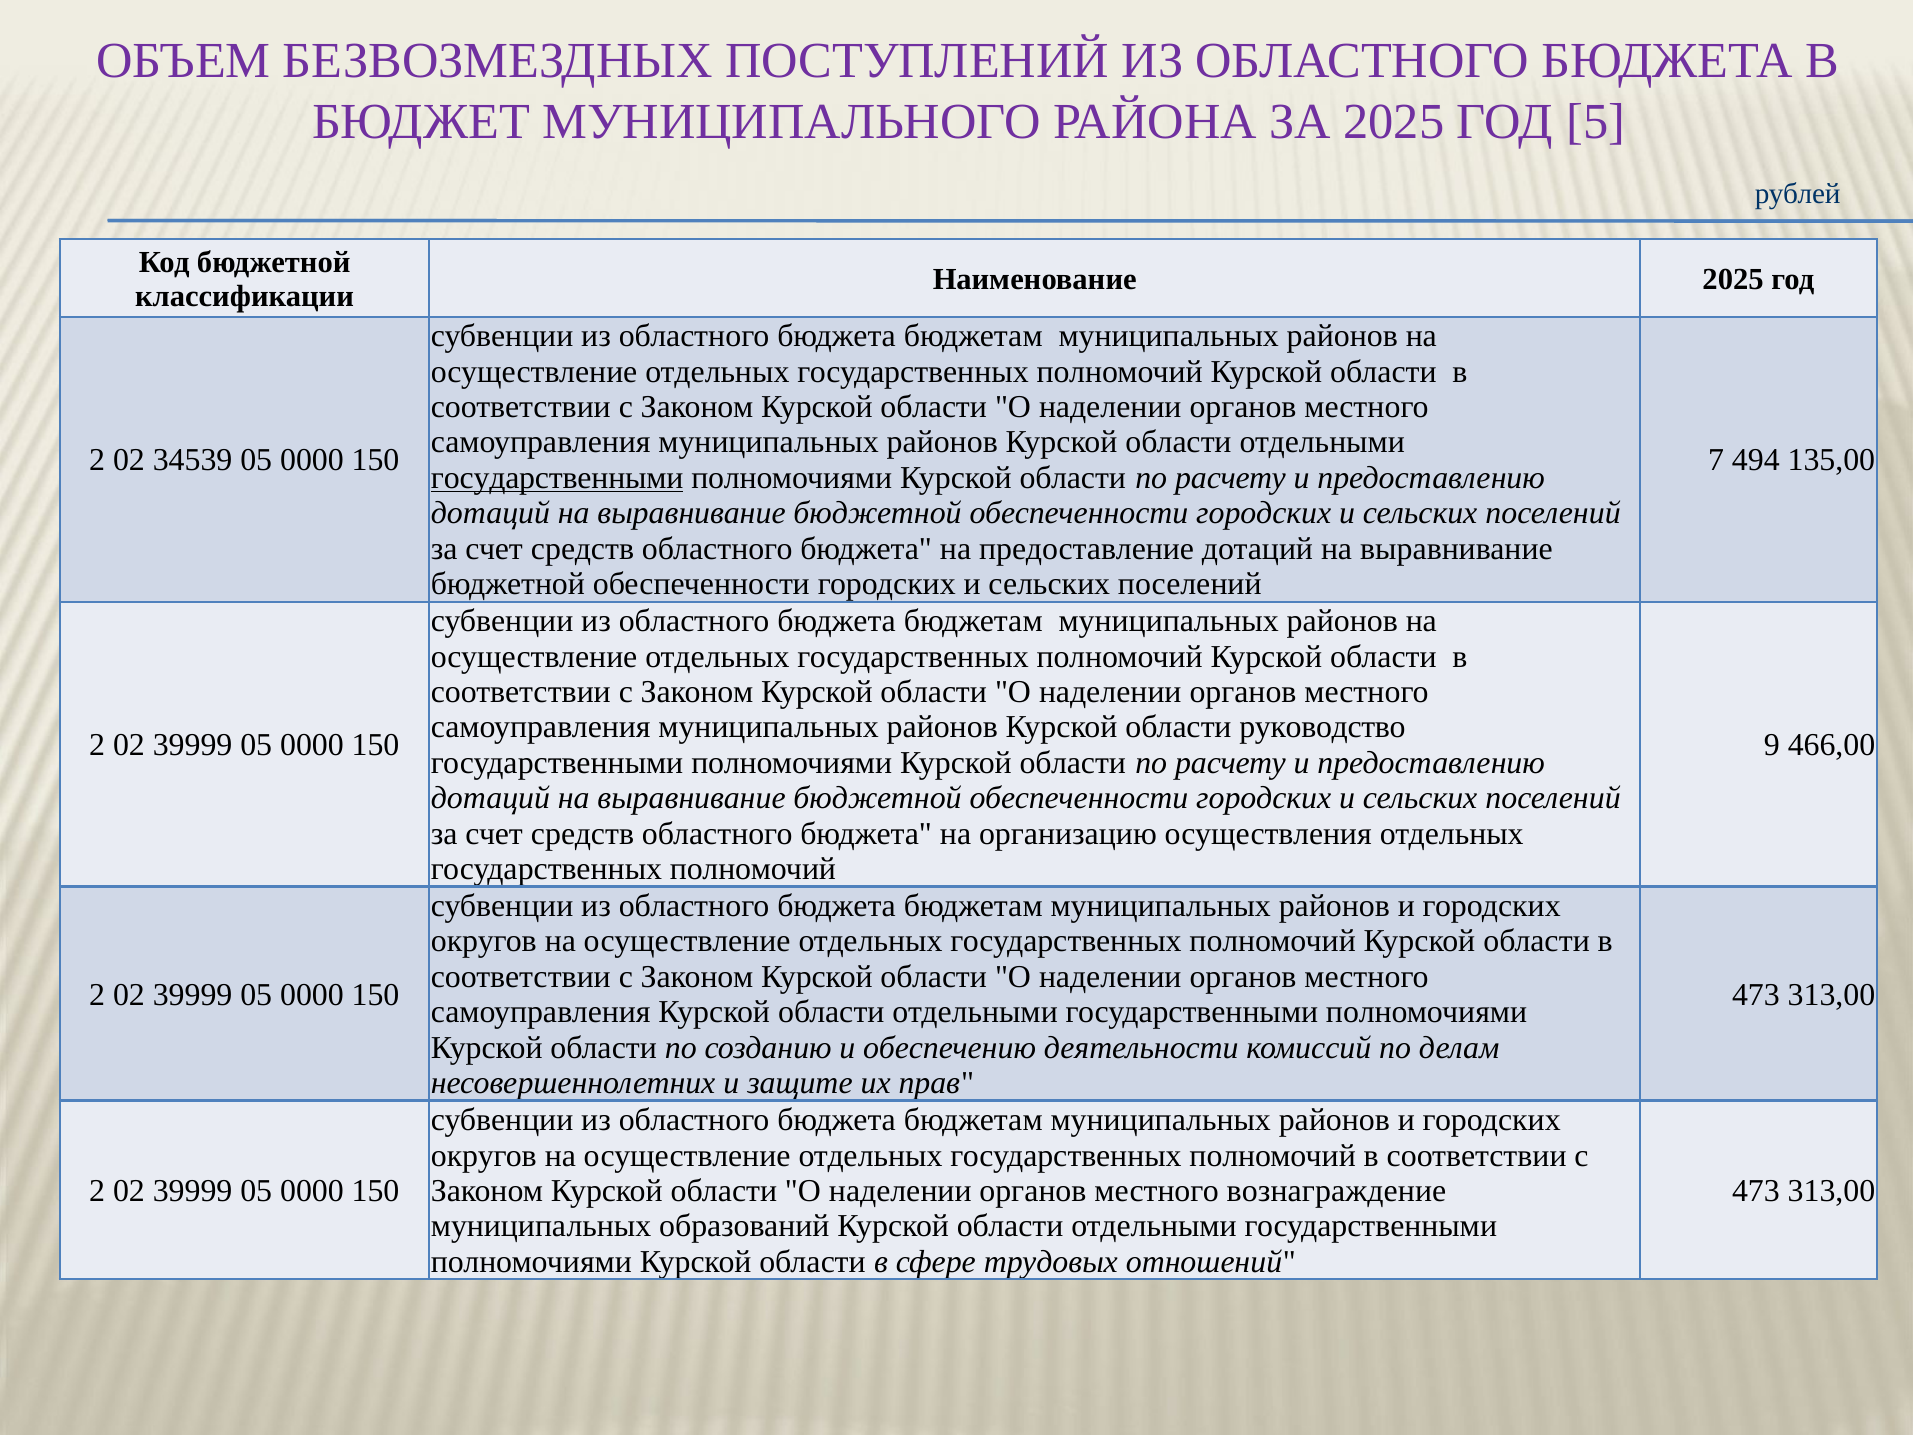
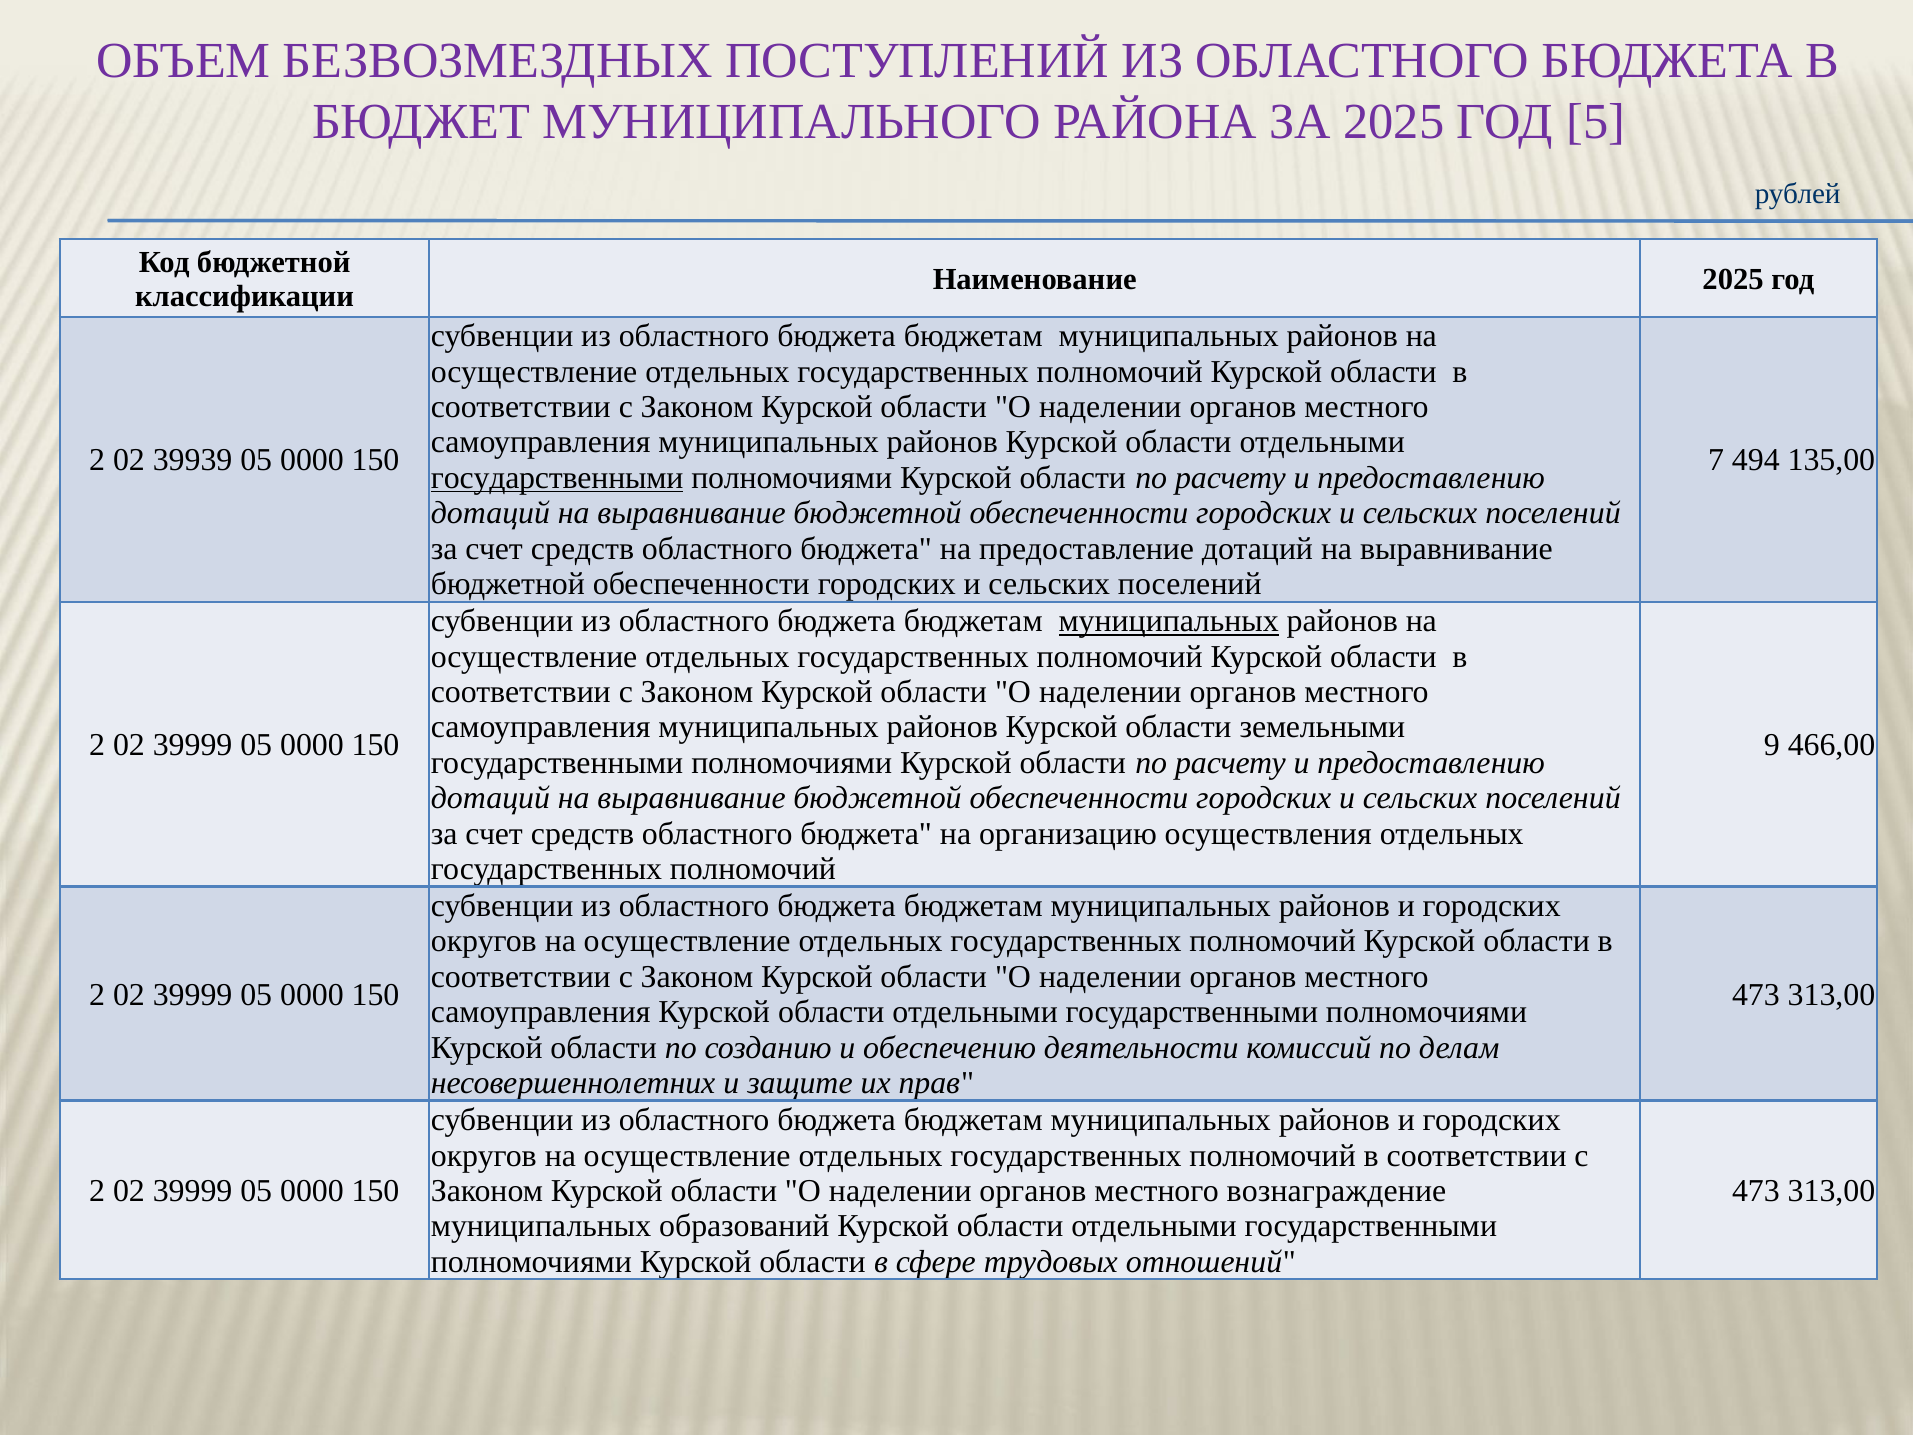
34539: 34539 -> 39939 (193, 460)
муниципальных underline: none -> present (1169, 621)
руководство: руководство -> земельными (1322, 727)
